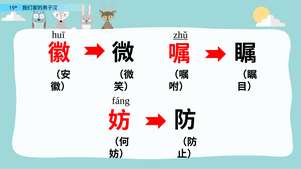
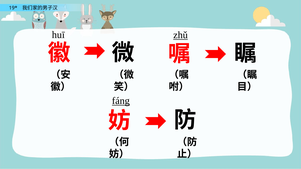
fáng underline: none -> present (121, 101)
